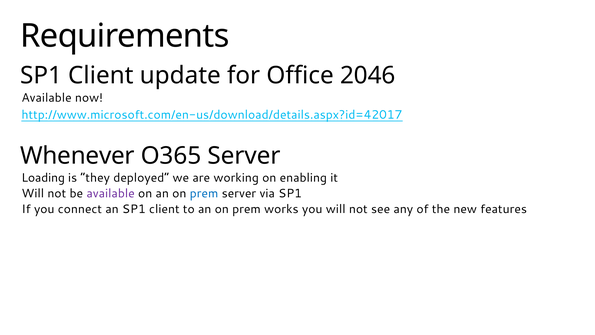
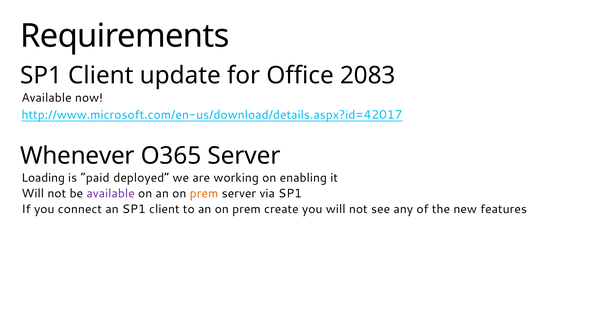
2046: 2046 -> 2083 (368, 75)
they: they -> paid (95, 178)
prem colour: blue -> orange (204, 193)
works: works -> create (281, 209)
